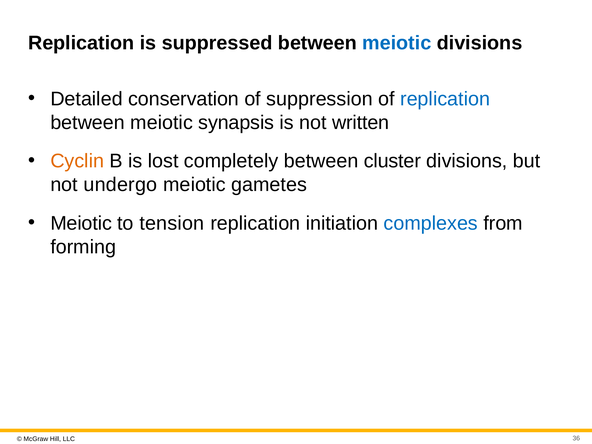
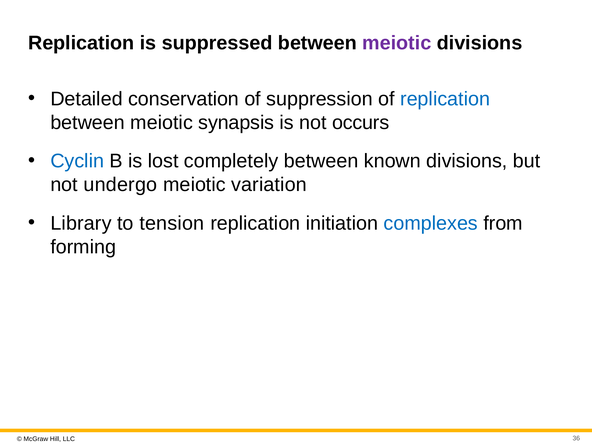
meiotic colour: blue -> purple (397, 43)
written: written -> occurs (361, 123)
Cyclin colour: orange -> blue (77, 161)
cluster: cluster -> known (392, 161)
gametes: gametes -> variation (269, 185)
Meiotic: Meiotic -> Library (81, 223)
